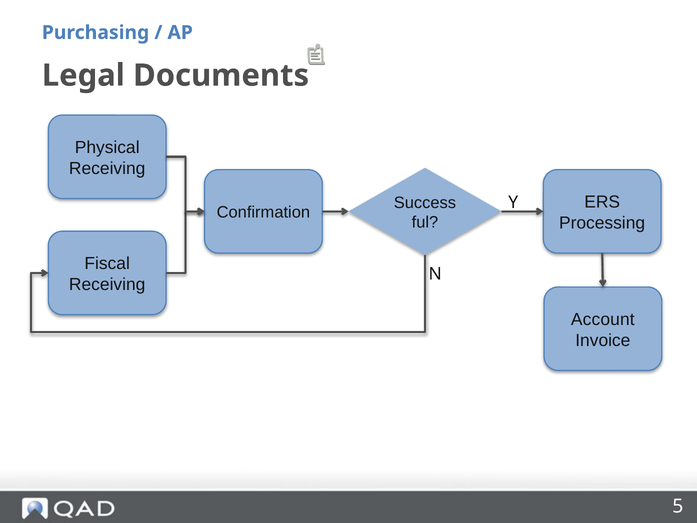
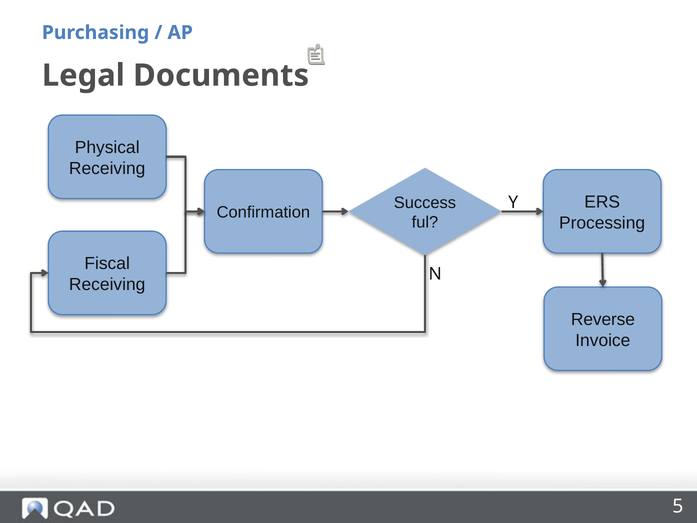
Account: Account -> Reverse (603, 319)
